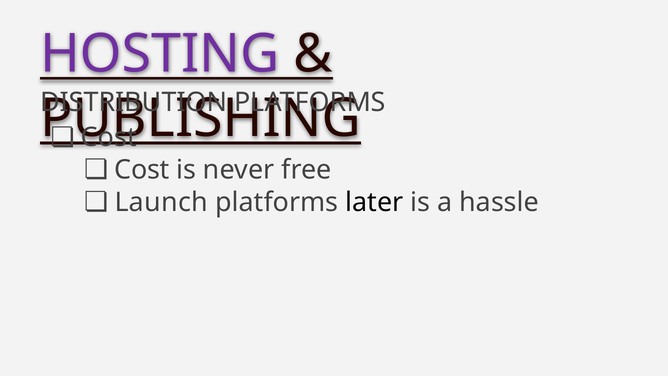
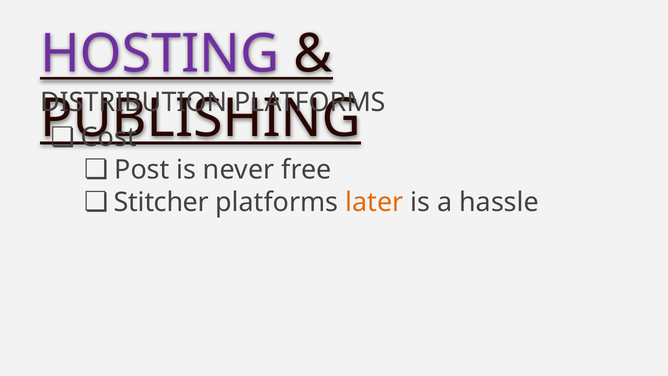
Cost: Cost -> Post (142, 170)
Launch: Launch -> Stitcher (161, 202)
later colour: black -> orange (374, 202)
